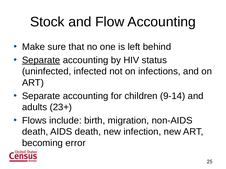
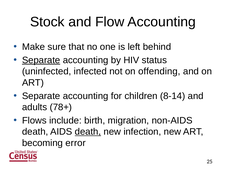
infections: infections -> offending (159, 72)
9-14: 9-14 -> 8-14 (173, 96)
23+: 23+ -> 78+ (61, 108)
death underline: none -> present (88, 132)
